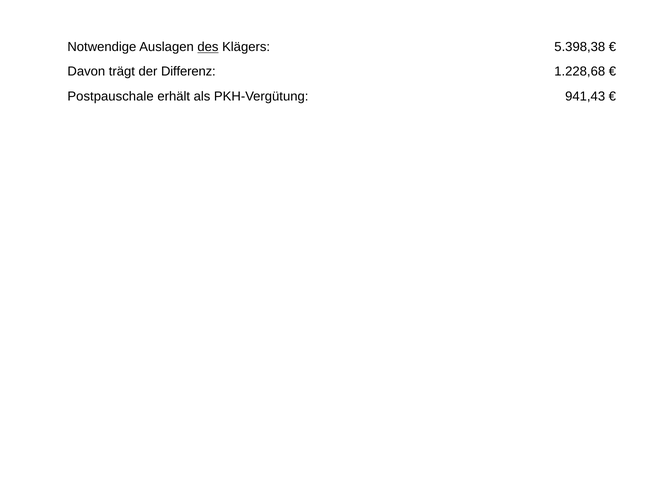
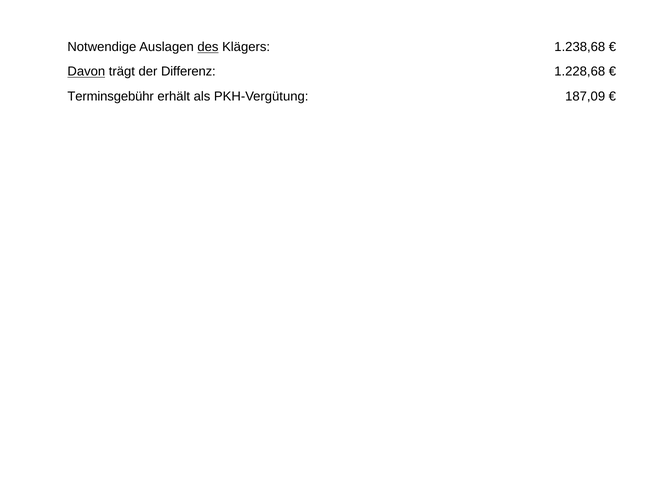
5.398,38: 5.398,38 -> 1.238,68 (580, 47)
Davon underline: none -> present (86, 72)
Postpauschale: Postpauschale -> Terminsgebühr (111, 96)
941,43: 941,43 -> 187,09 (585, 96)
